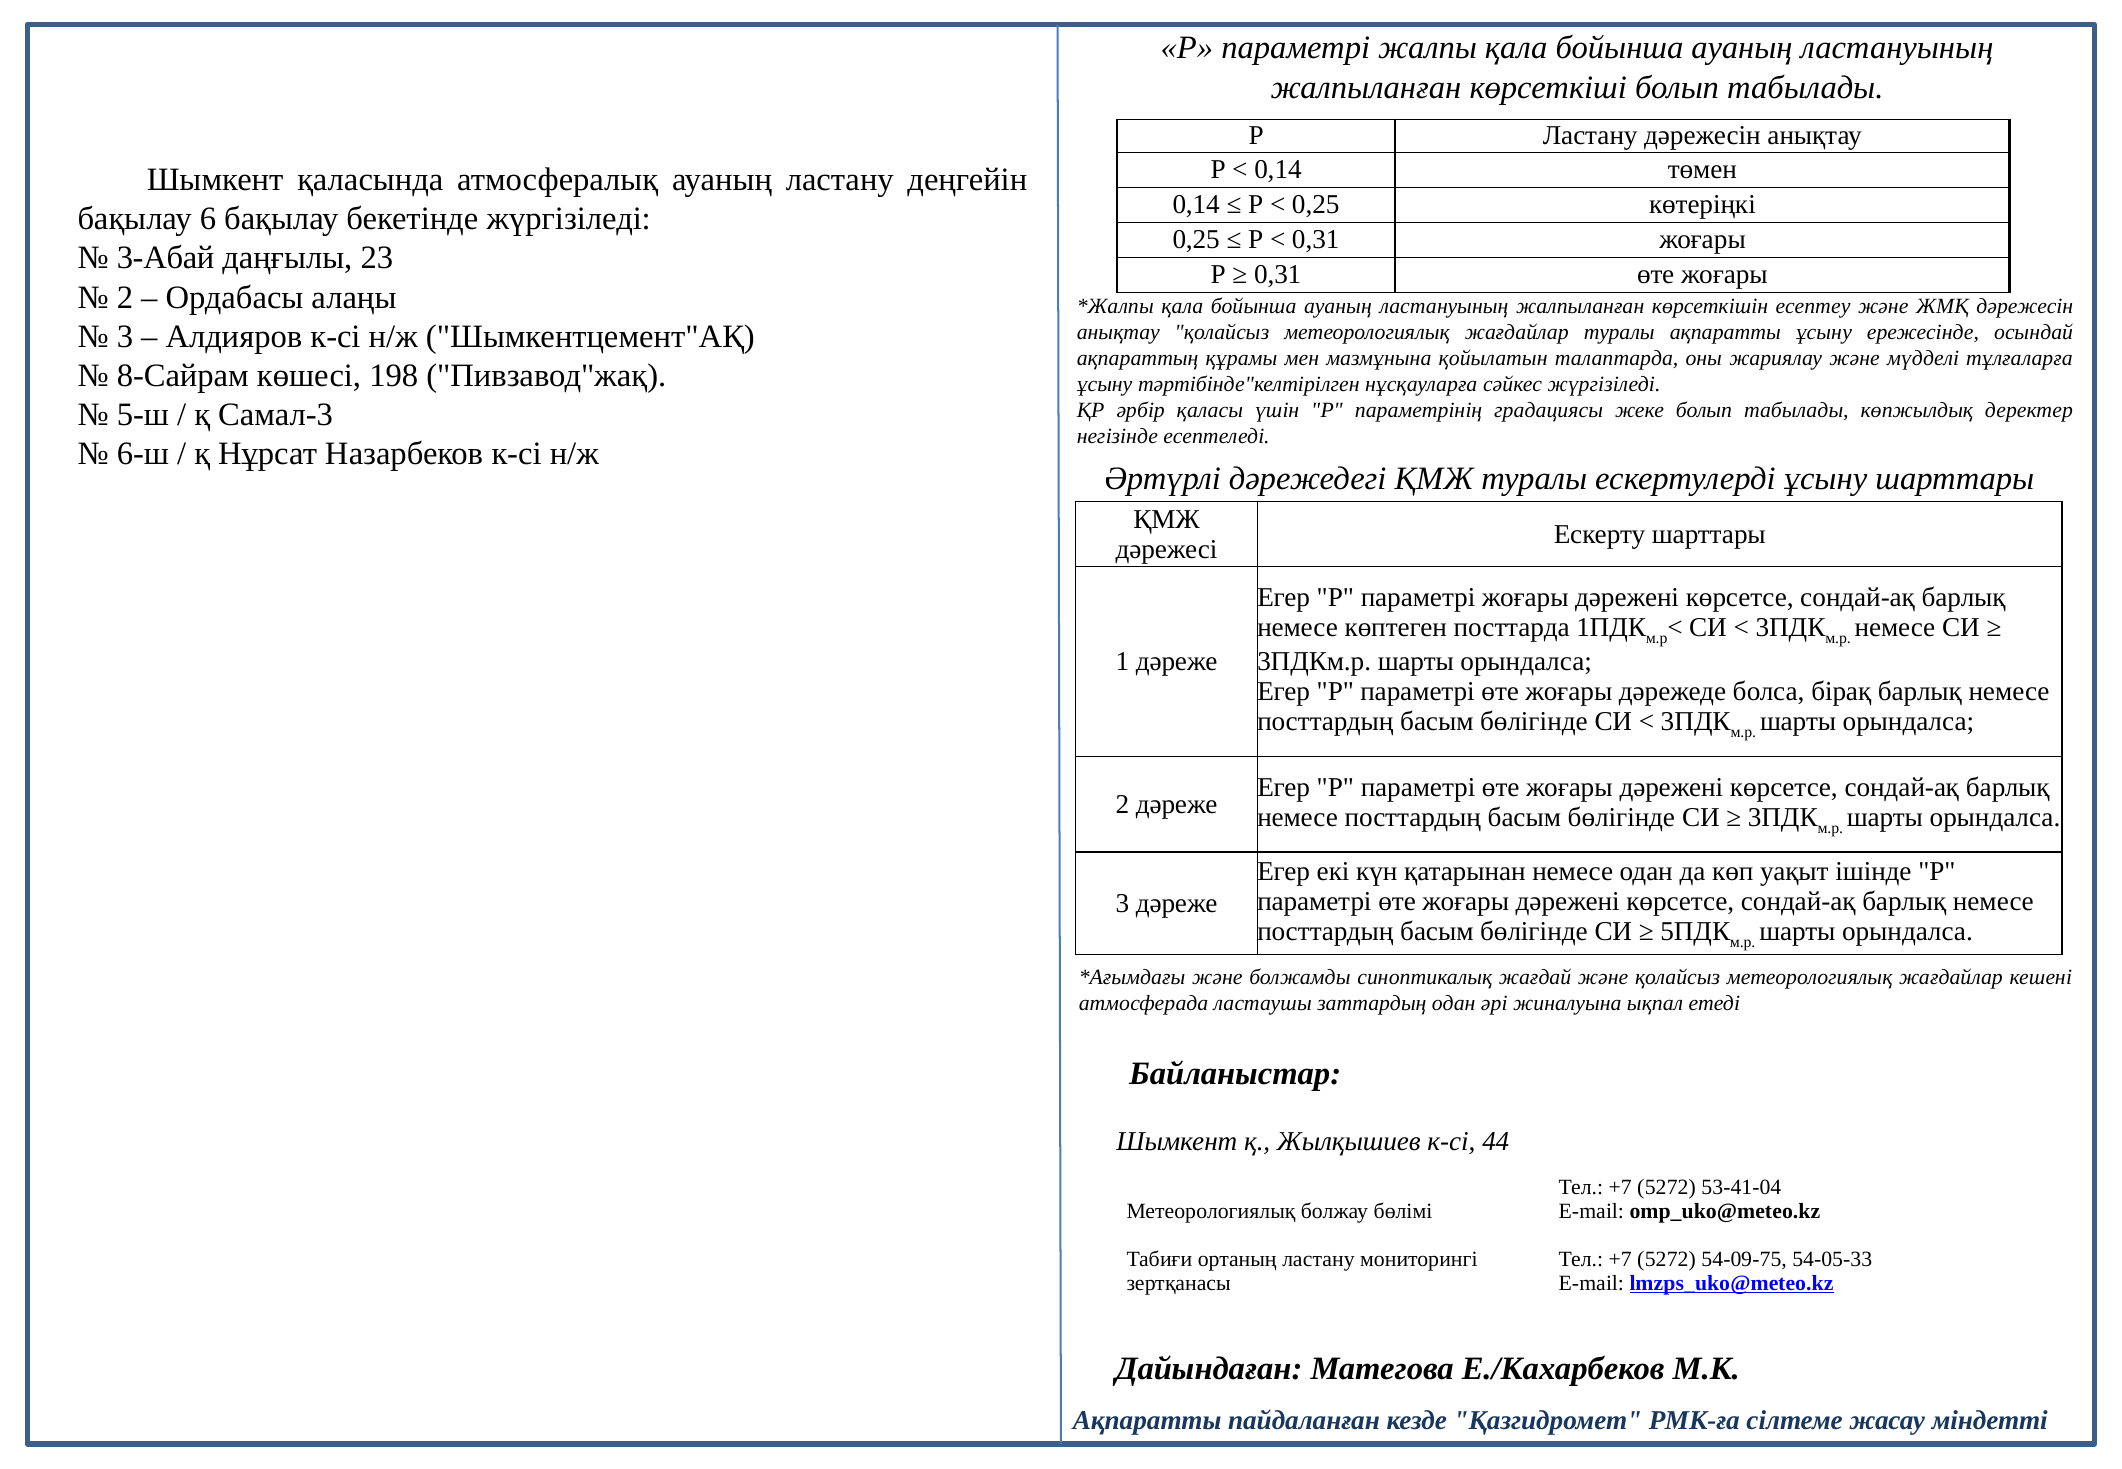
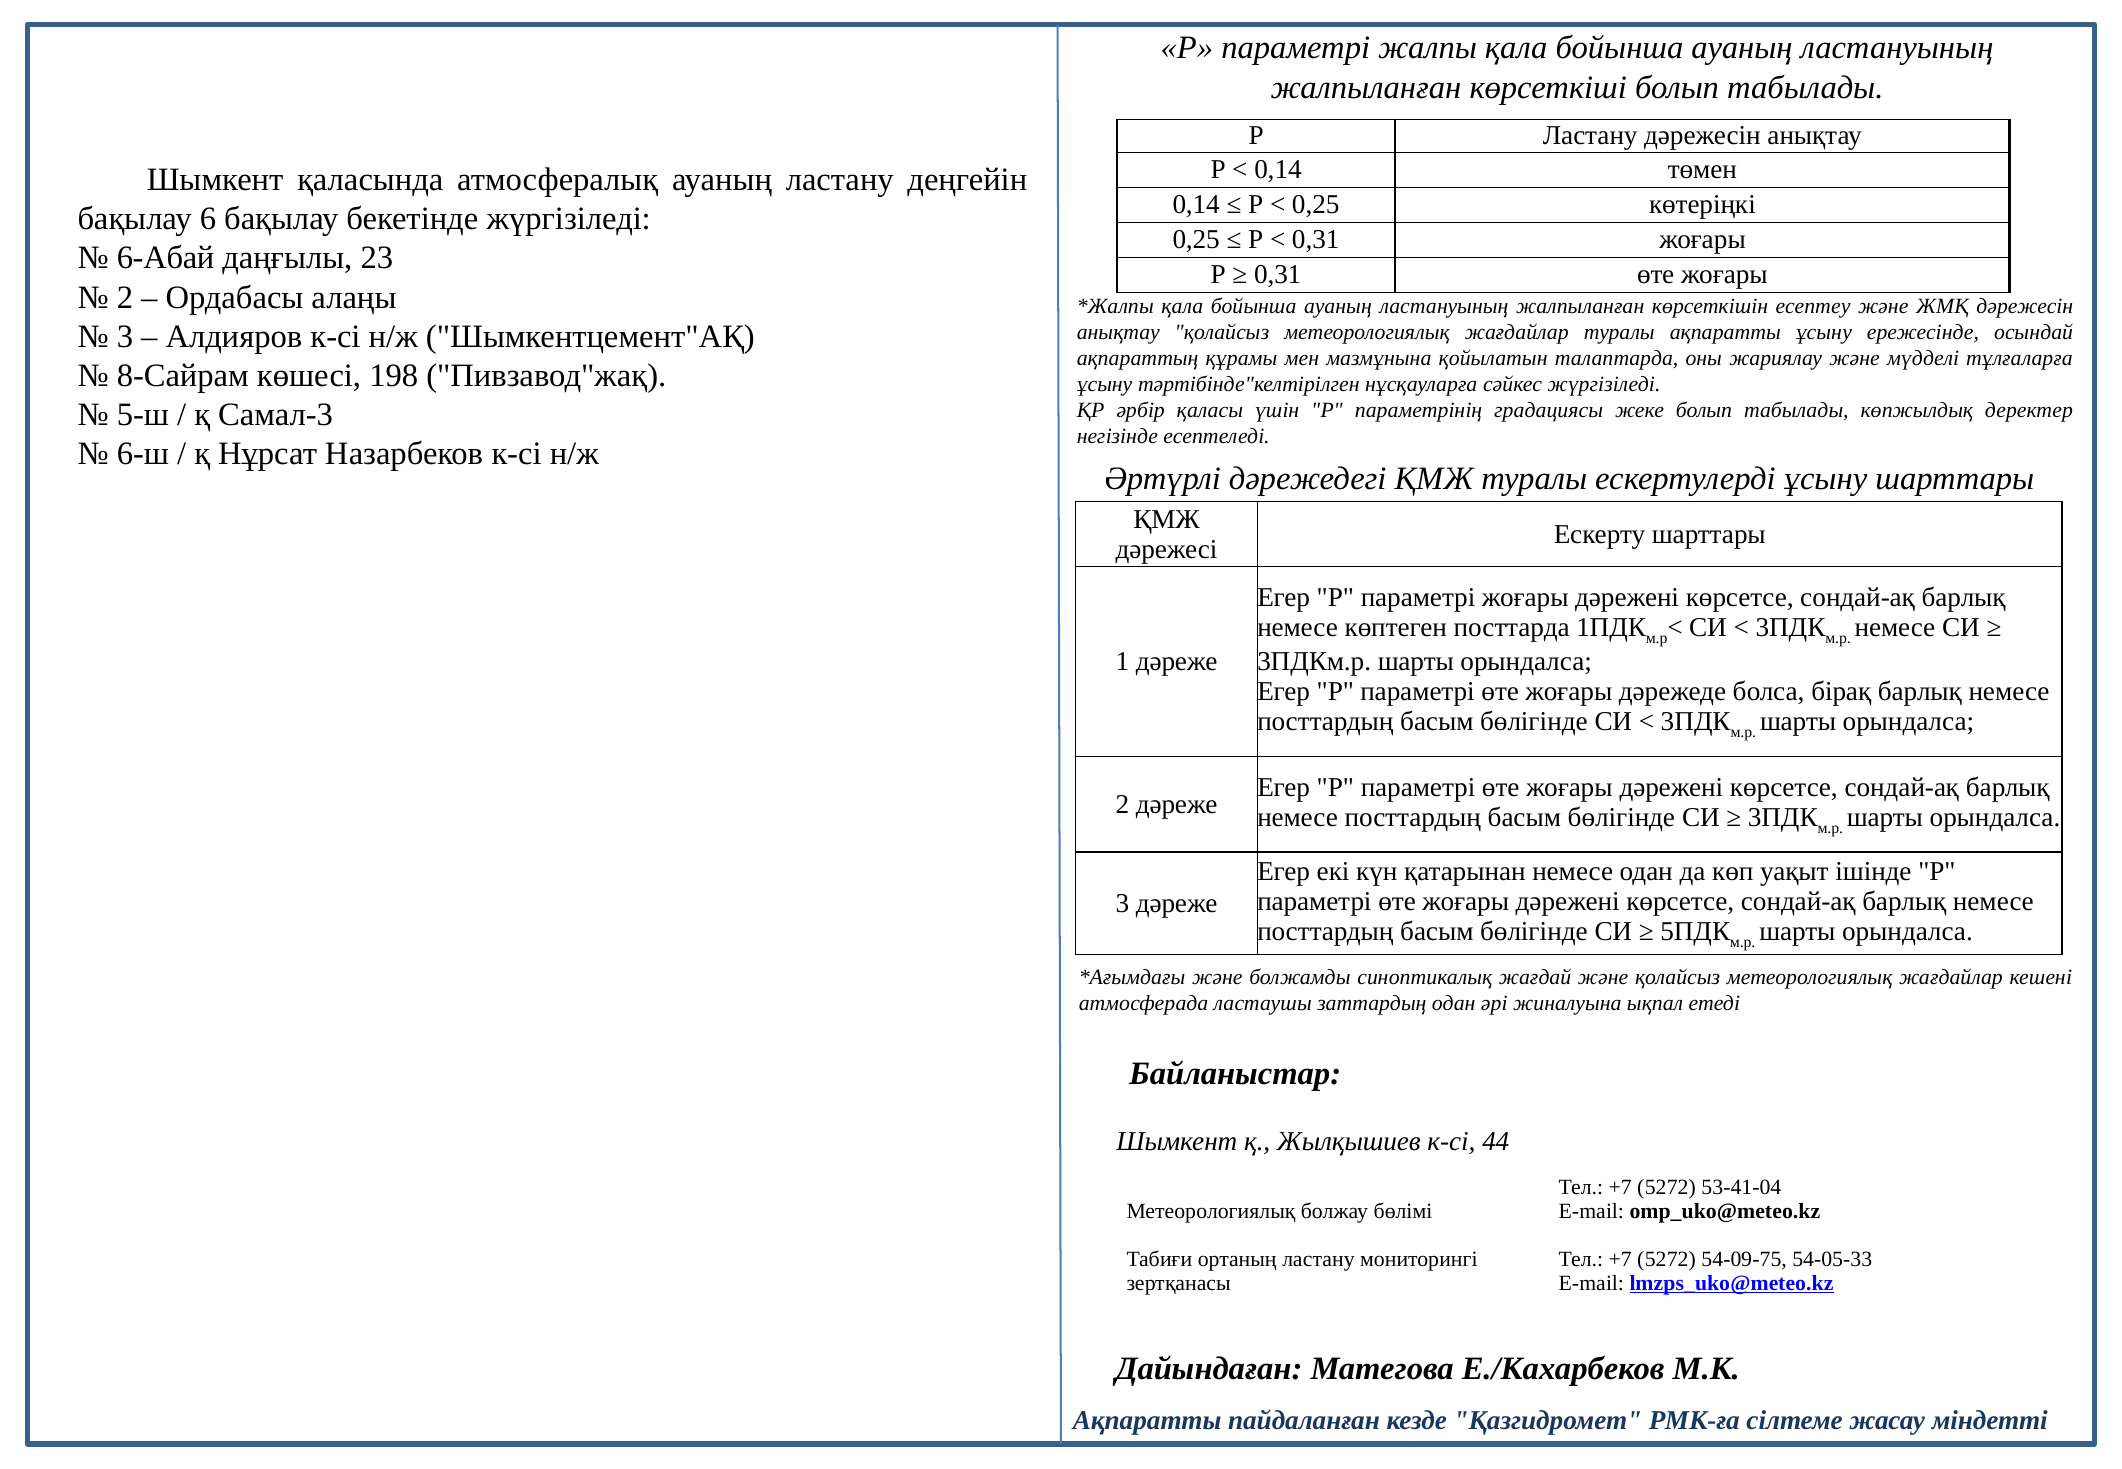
3-Абай: 3-Абай -> 6-Абай (166, 258)
